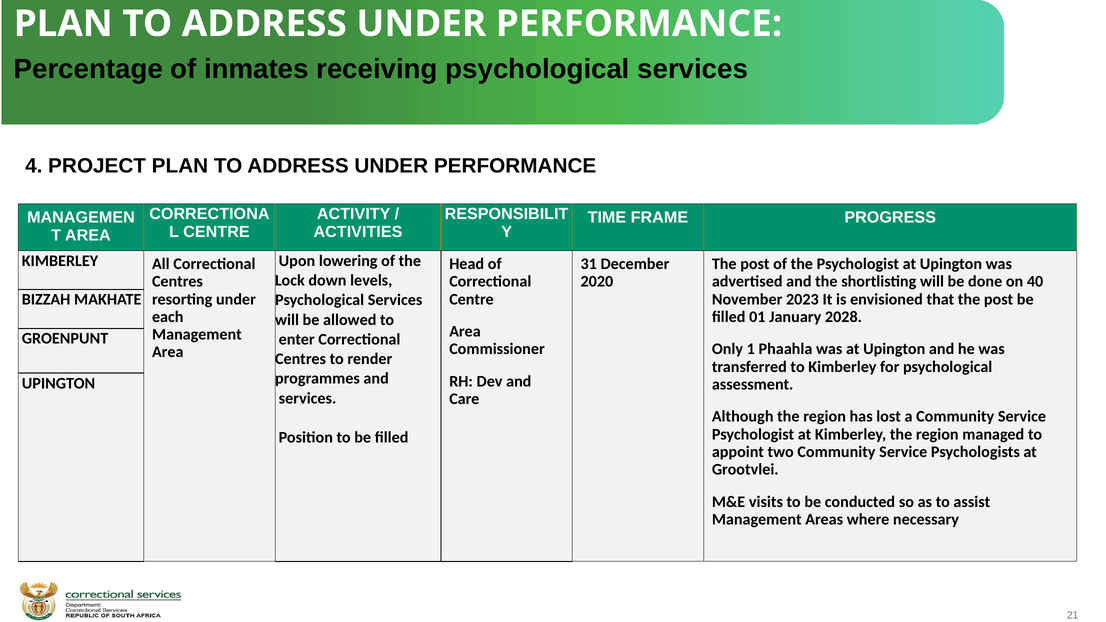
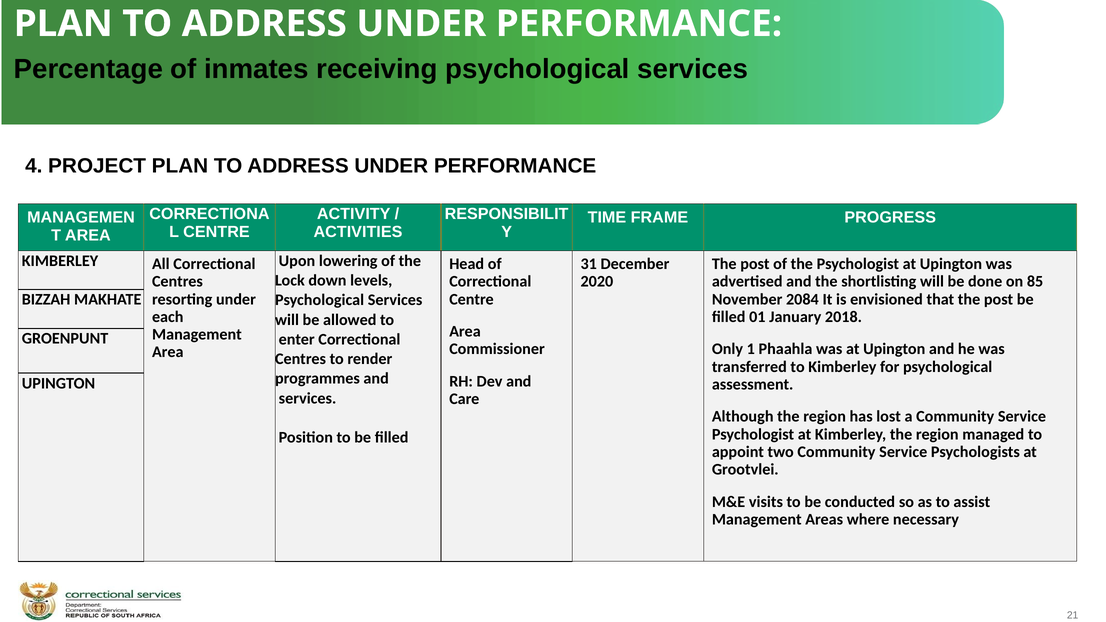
40: 40 -> 85 (1035, 282)
2023: 2023 -> 2084 (802, 299)
2028: 2028 -> 2018 (843, 317)
